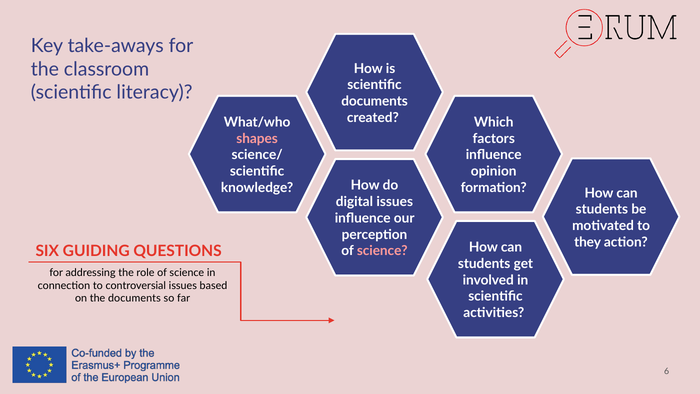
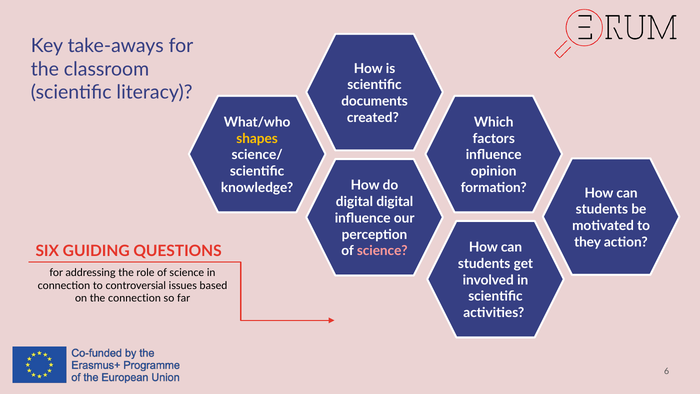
shapes colour: pink -> yellow (257, 139)
digital issues: issues -> digital (395, 202)
the documents: documents -> connection (134, 298)
